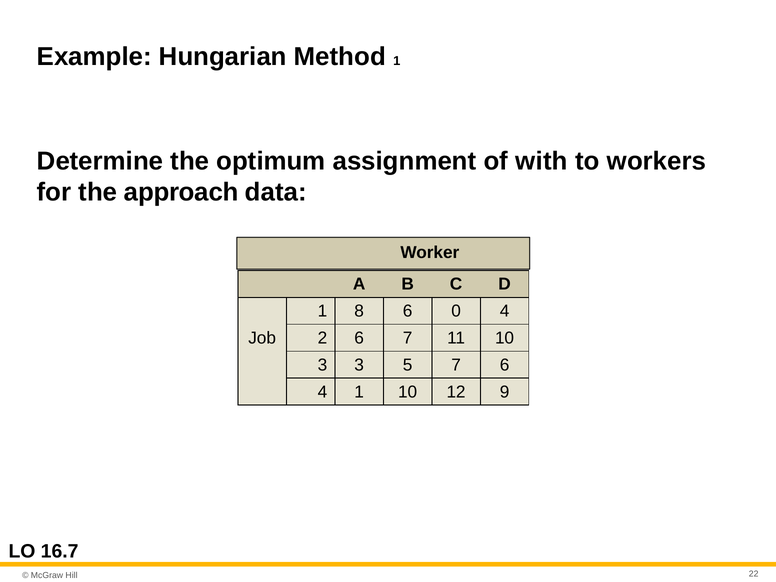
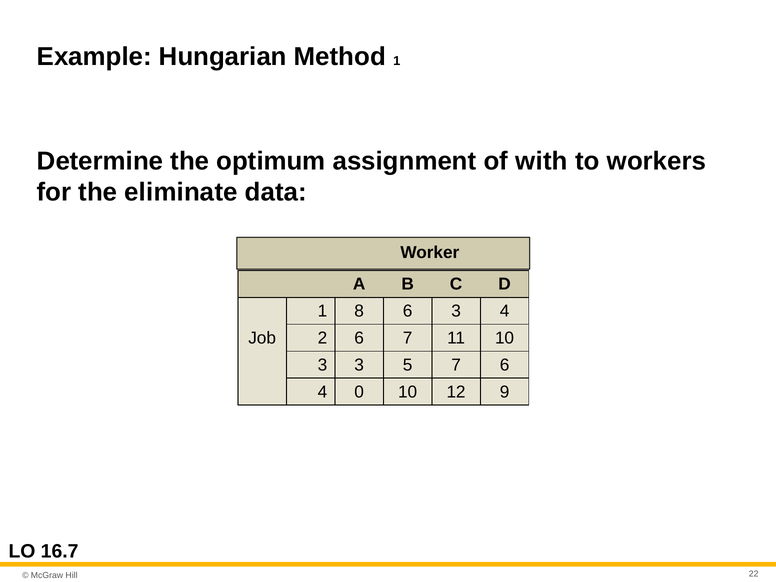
approach: approach -> eliminate (181, 192)
6 0: 0 -> 3 (456, 311)
4 1: 1 -> 0 (359, 392)
